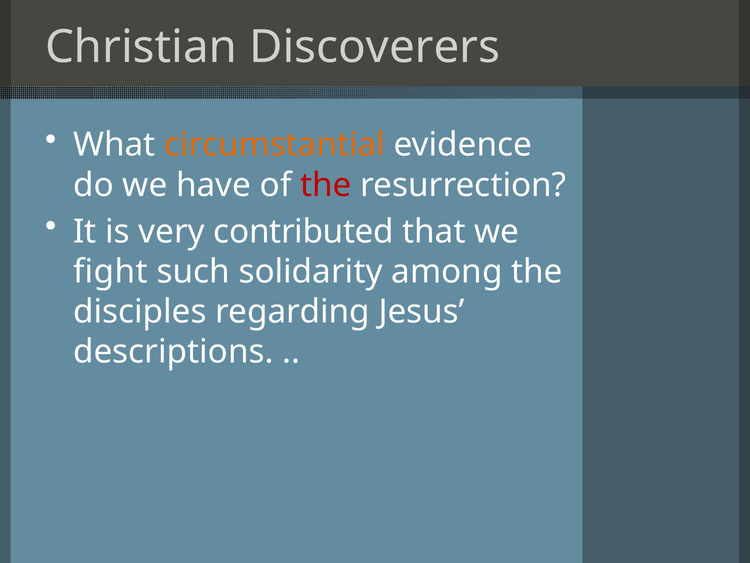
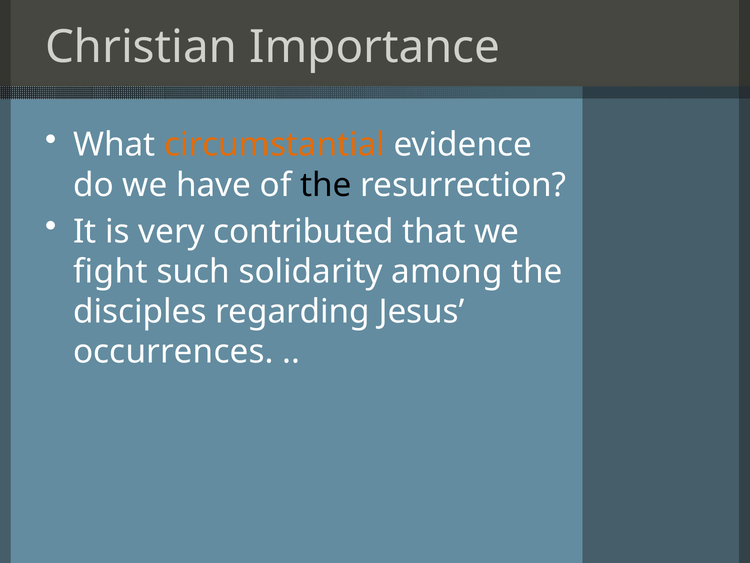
Discoverers: Discoverers -> Importance (375, 47)
the colour: red -> black (326, 185)
descriptions: descriptions -> occurrences (173, 352)
